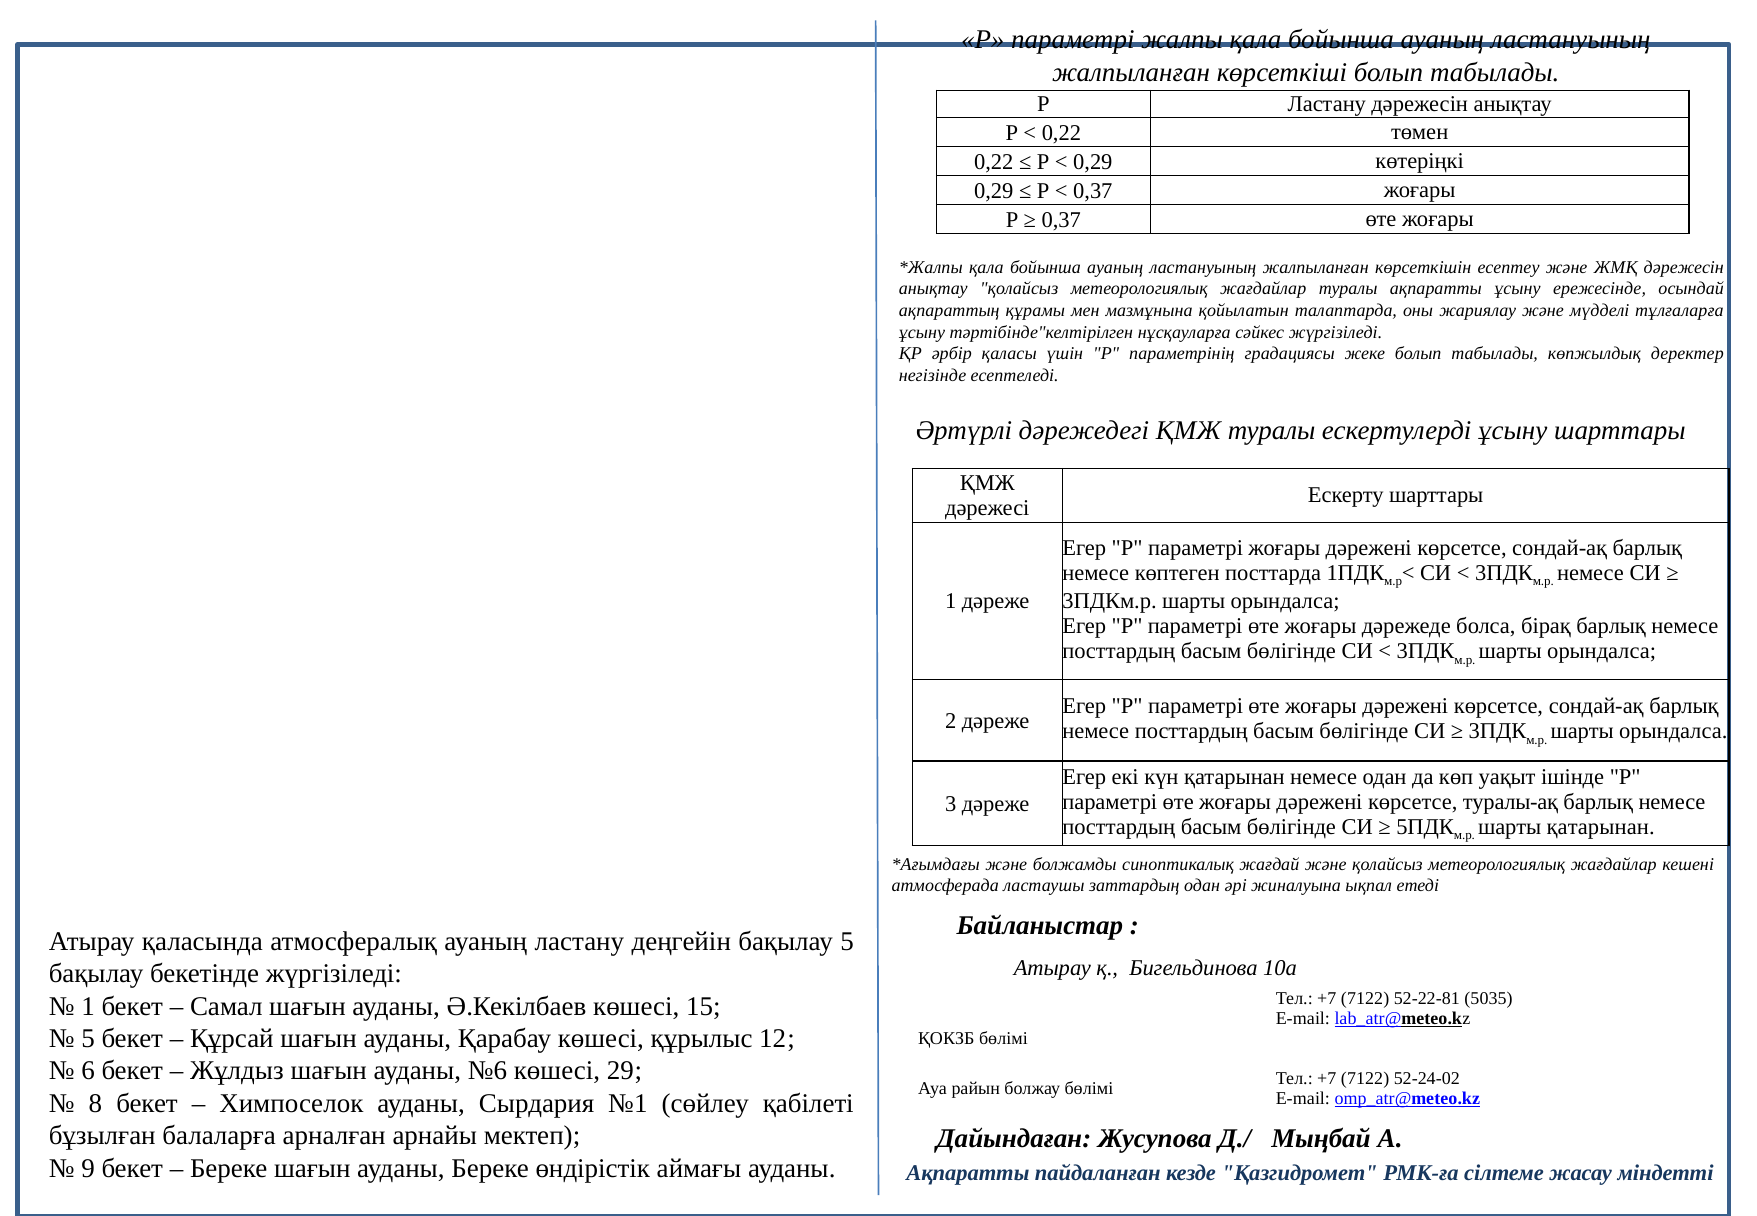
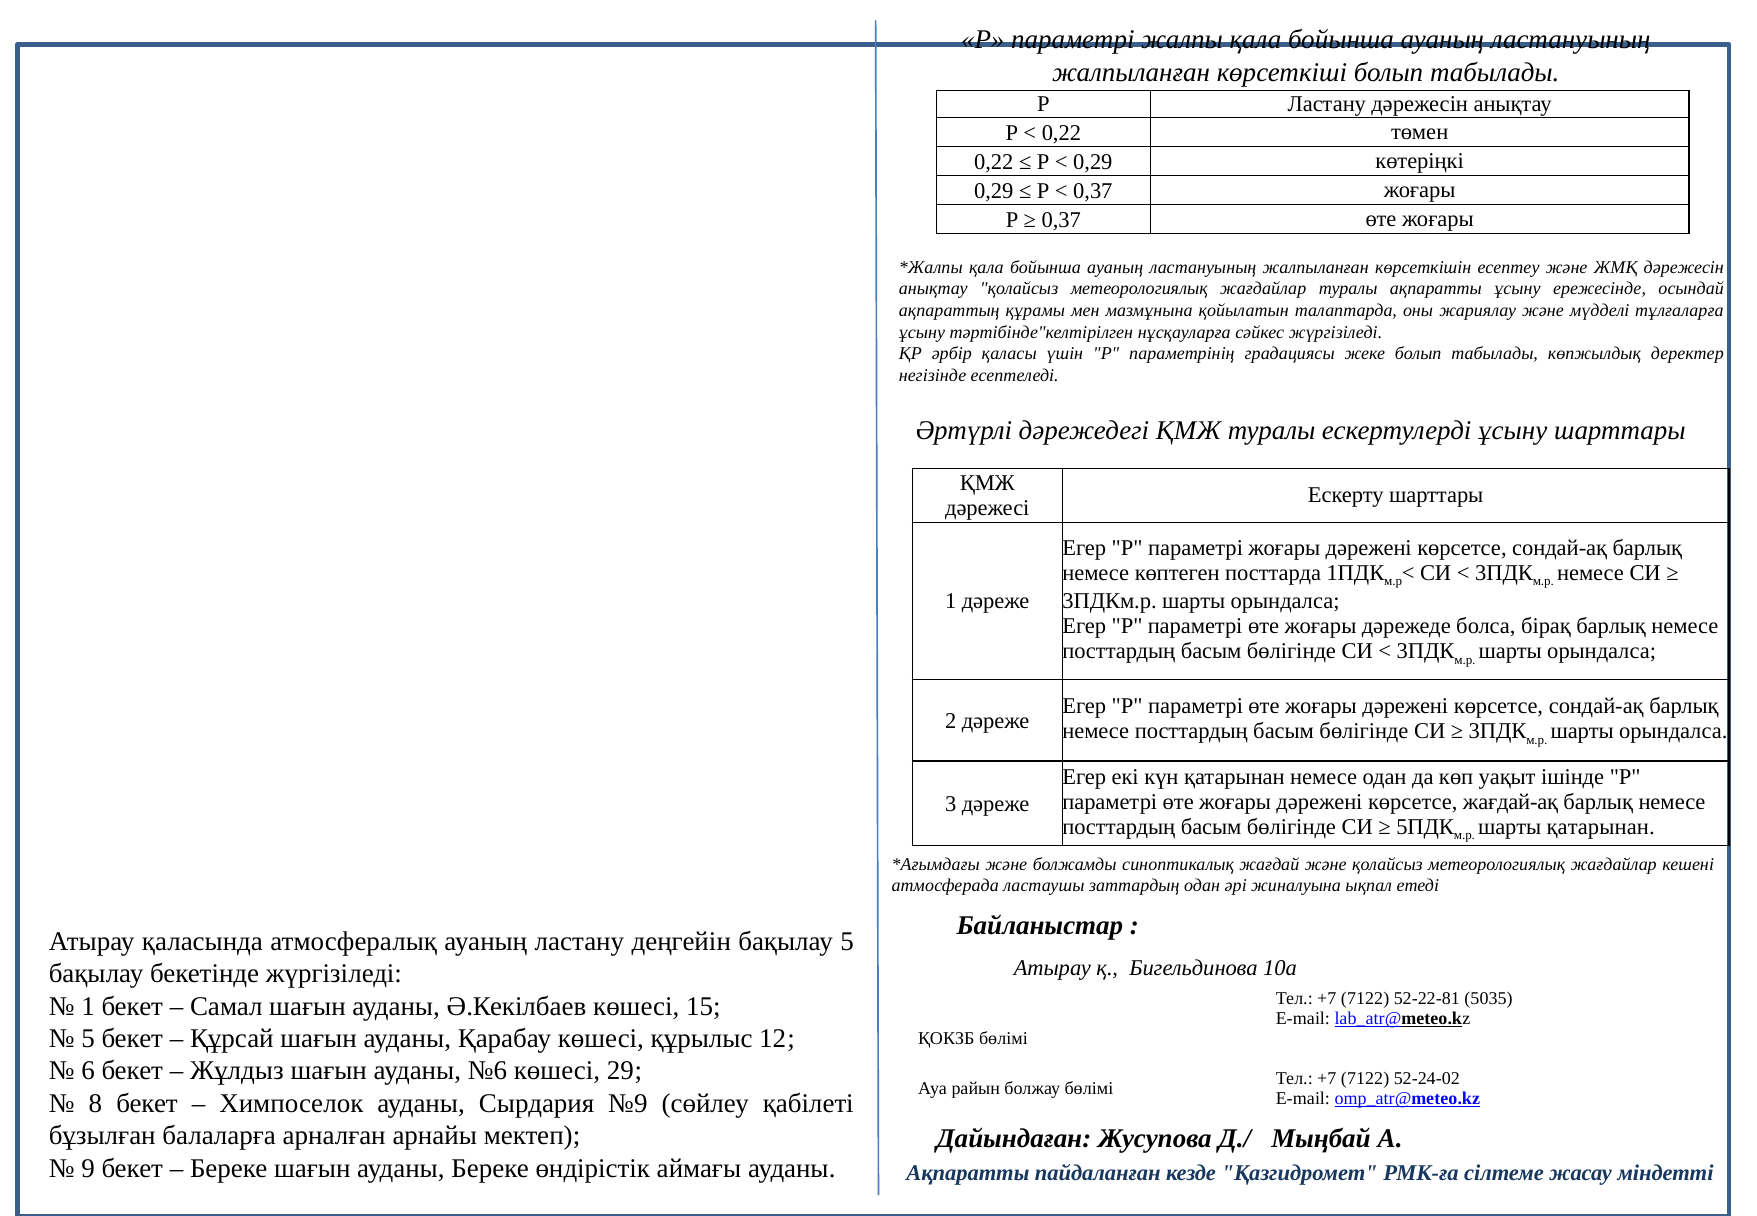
туралы-ақ: туралы-ақ -> жағдай-ақ (1510, 802)
№1: №1 -> №9 (628, 1104)
